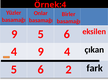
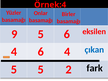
4 9: 9 -> 6 (41, 52)
çıkan colour: black -> blue (94, 50)
5 6: 6 -> 5 (41, 69)
